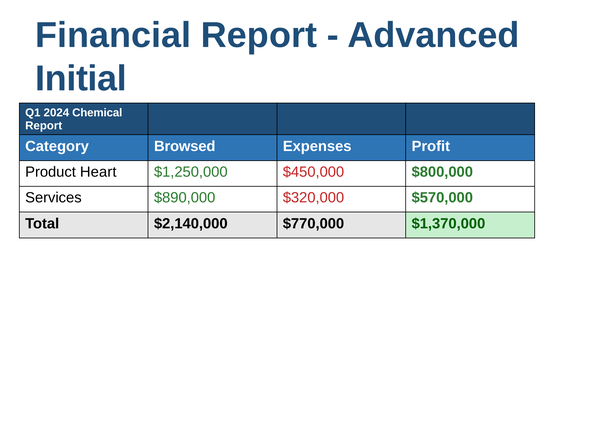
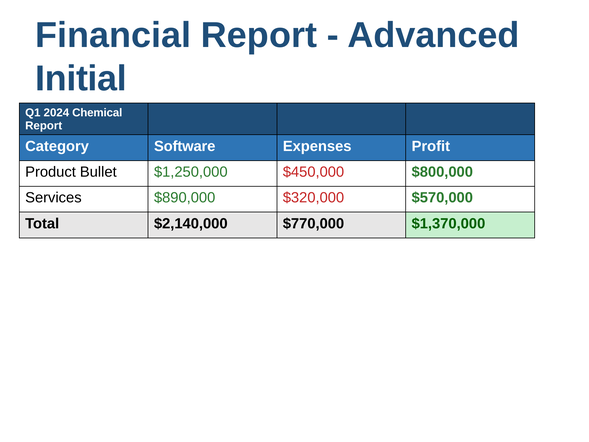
Browsed: Browsed -> Software (185, 146)
Heart: Heart -> Bullet (98, 172)
